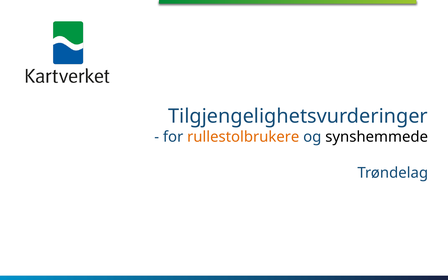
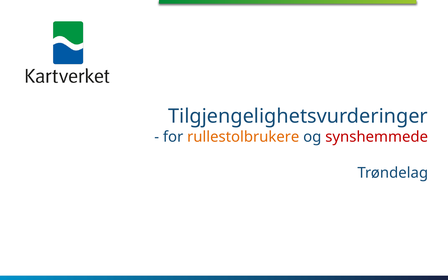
synshemmede colour: black -> red (377, 137)
